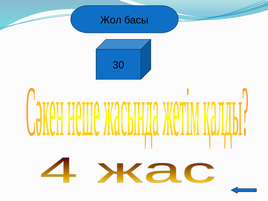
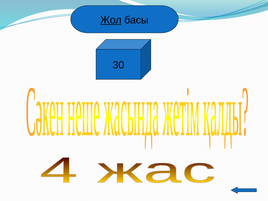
Жол underline: none -> present (111, 20)
